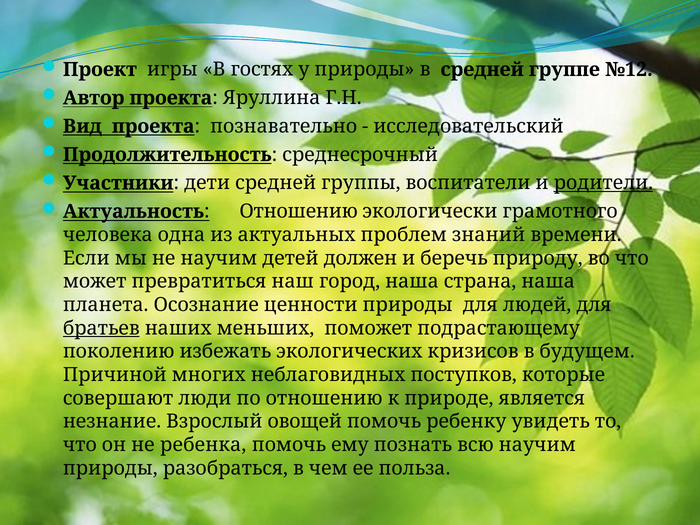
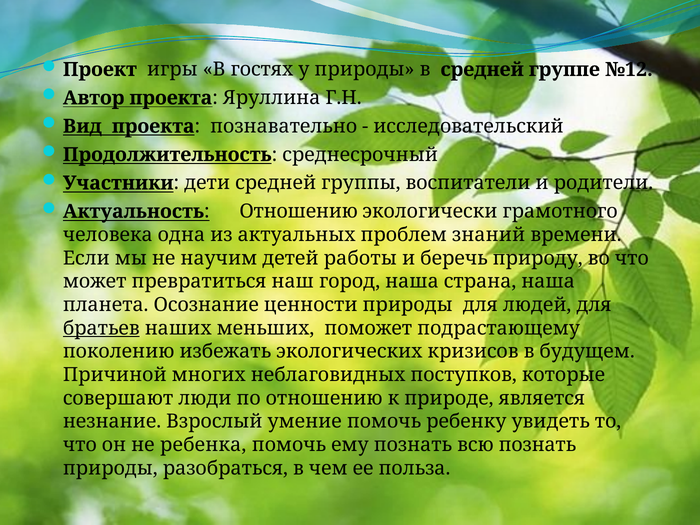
родители underline: present -> none (603, 183)
должен: должен -> работы (360, 258)
овощей: овощей -> умение (305, 422)
всю научим: научим -> познать (537, 445)
